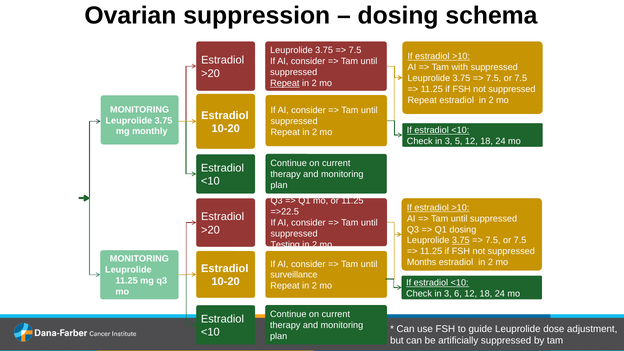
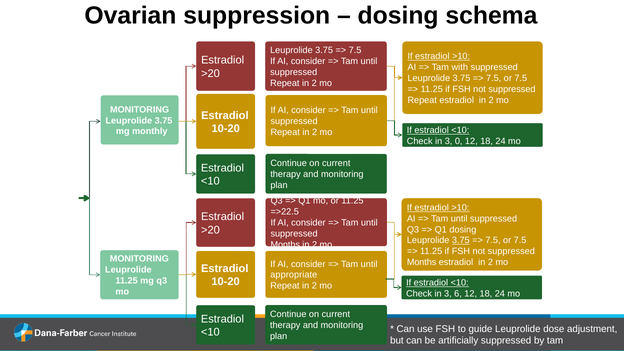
Repeat underline: present -> none (285, 83)
5: 5 -> 0 (459, 141)
Testing: Testing -> Months (285, 245)
surveillance: surveillance -> appropriate (294, 275)
